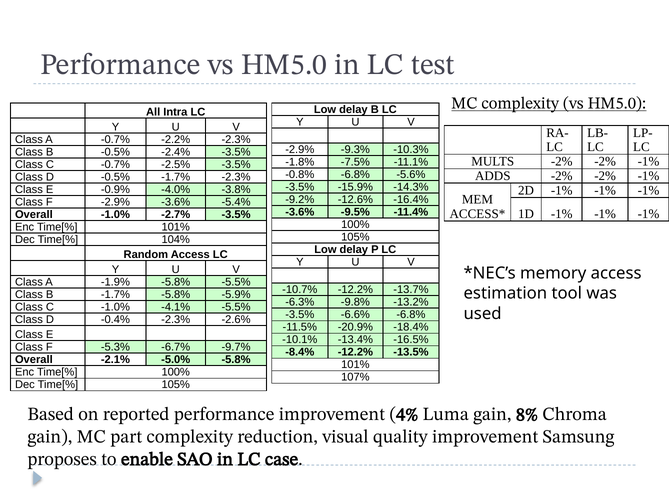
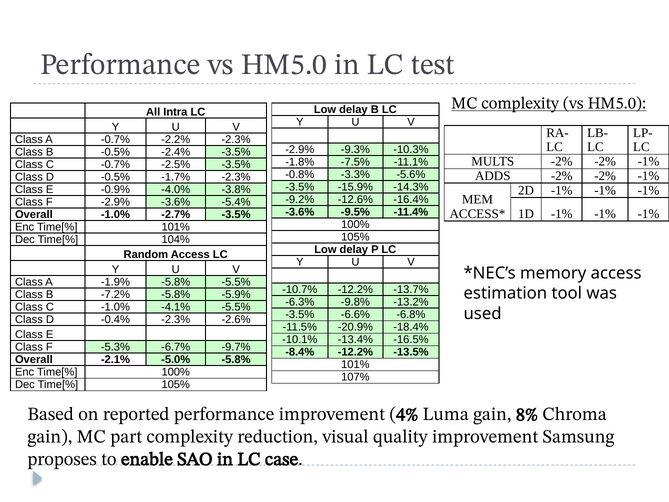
-0.8% -6.8%: -6.8% -> -3.3% (355, 174)
B -1.7%: -1.7% -> -7.2% (115, 294)
